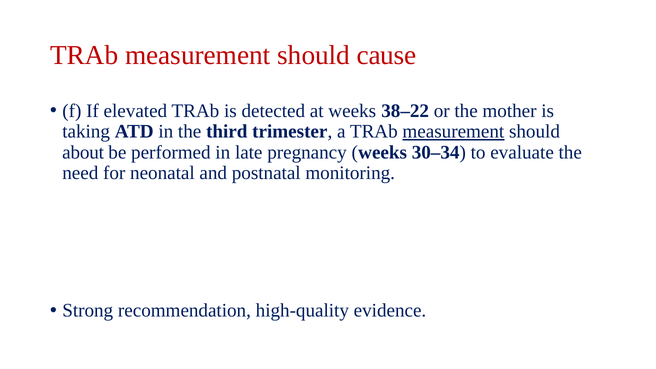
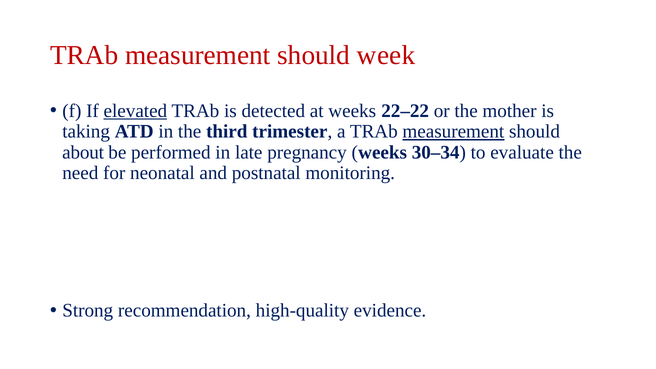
cause: cause -> week (386, 55)
elevated underline: none -> present (135, 111)
38–22: 38–22 -> 22–22 (405, 111)
